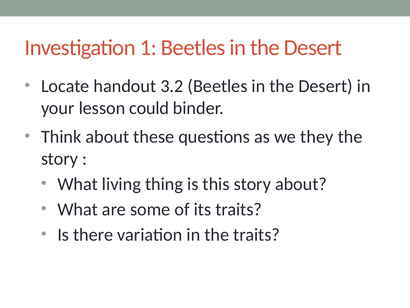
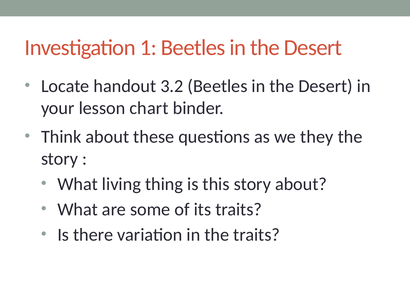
could: could -> chart (149, 108)
